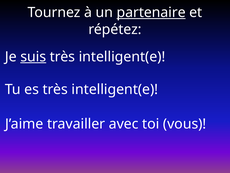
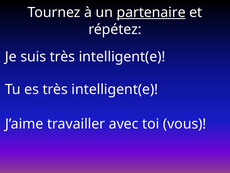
suis underline: present -> none (33, 57)
